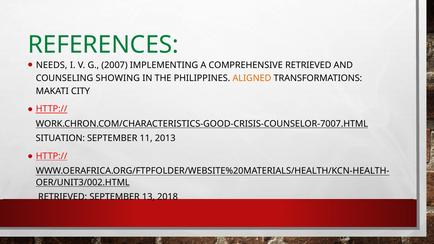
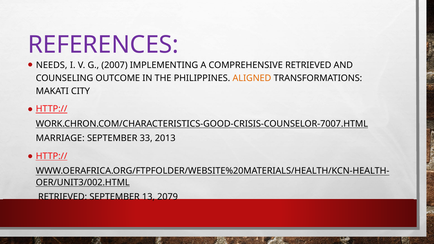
REFERENCES colour: green -> purple (103, 45)
SHOWING: SHOWING -> OUTCOME (118, 78)
SITUATION: SITUATION -> MARRIAGE (60, 138)
11: 11 -> 33 (146, 138)
2018: 2018 -> 2079 (168, 197)
